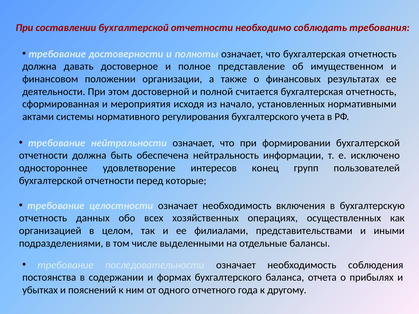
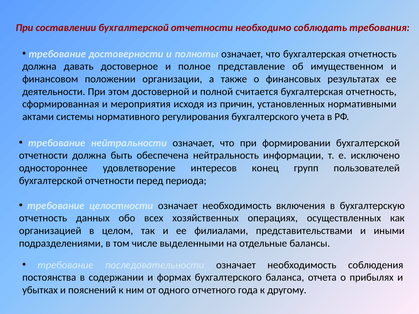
начало: начало -> причин (237, 104)
которые: которые -> периода (186, 181)
